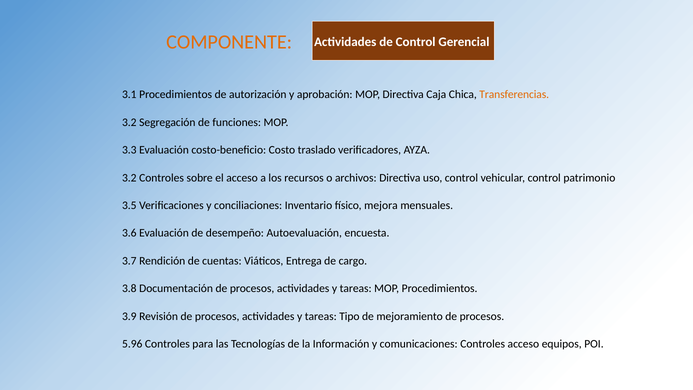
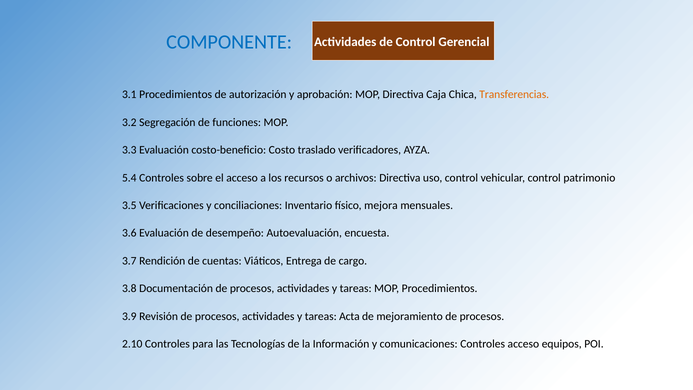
COMPONENTE colour: orange -> blue (229, 42)
3.2: 3.2 -> 5.4 (129, 178)
Tipo: Tipo -> Acta (349, 316)
5.96: 5.96 -> 2.10 (132, 344)
